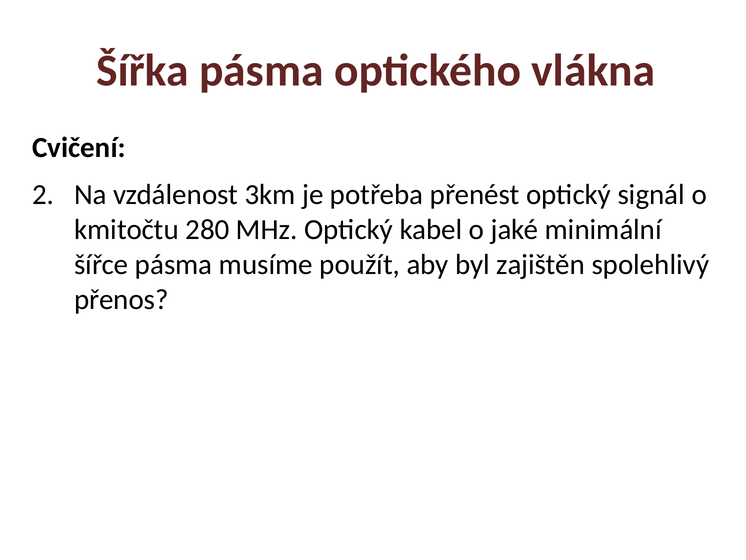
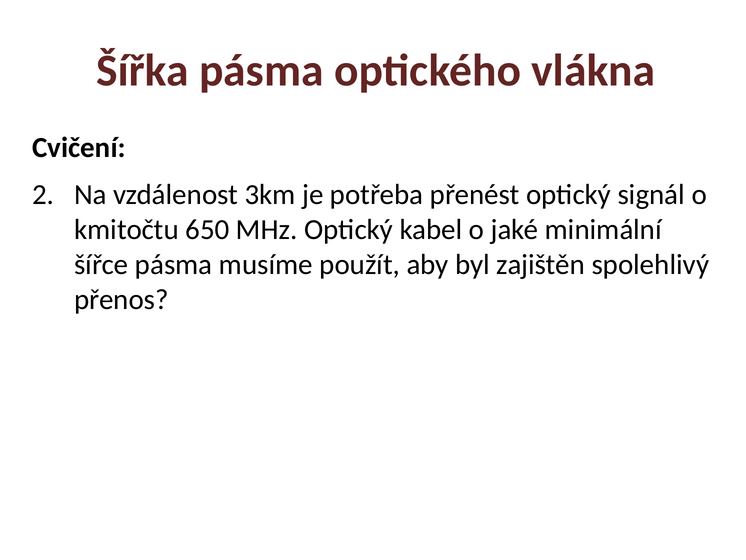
280: 280 -> 650 (207, 230)
